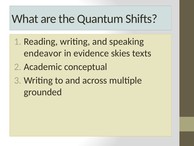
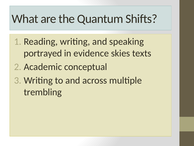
endeavor: endeavor -> portrayed (43, 53)
grounded: grounded -> trembling (43, 92)
